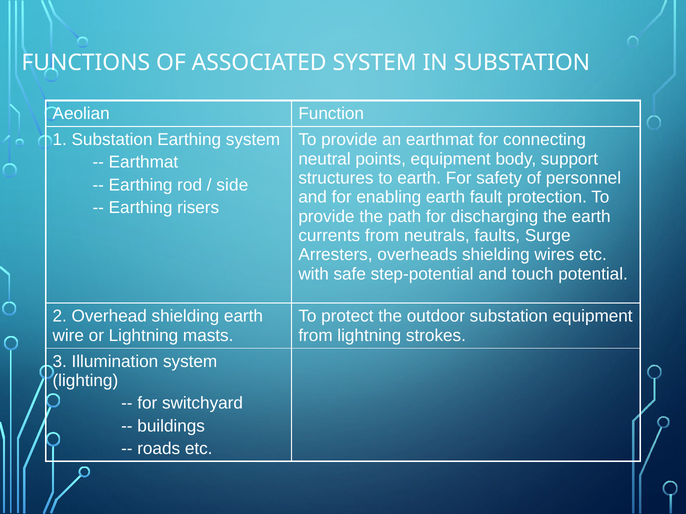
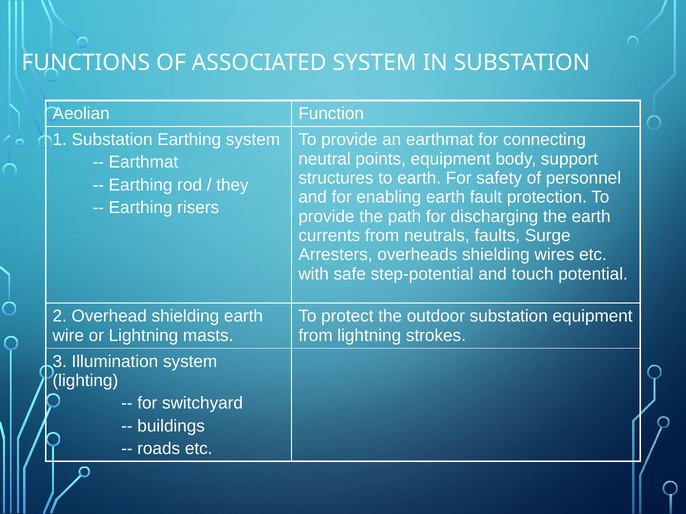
side: side -> they (232, 185)
